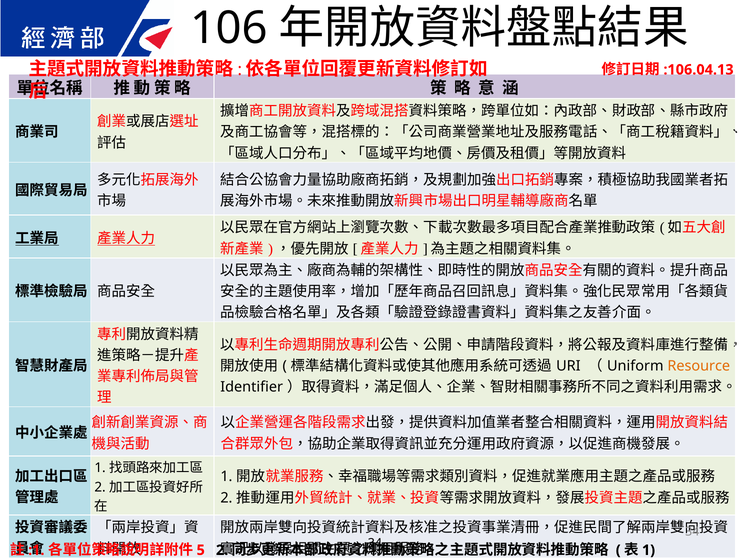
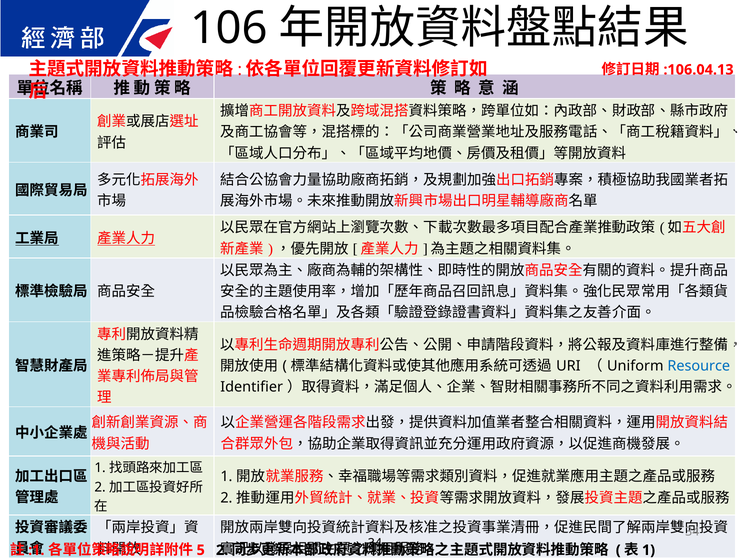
Resource colour: orange -> blue (699, 366)
